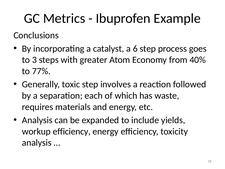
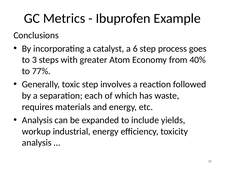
workup efficiency: efficiency -> industrial (72, 131)
